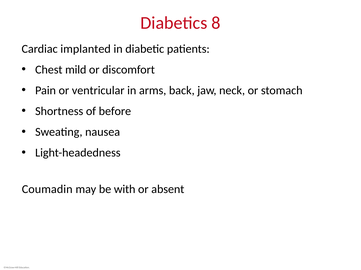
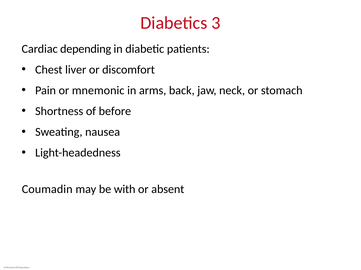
8: 8 -> 3 (216, 23)
implanted: implanted -> depending (86, 49)
mild: mild -> liver (76, 70)
ventricular: ventricular -> mnemonic (98, 91)
